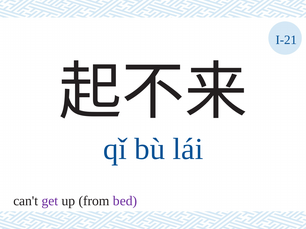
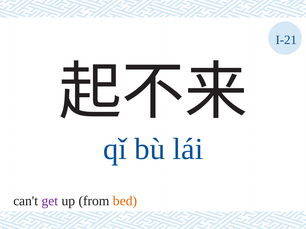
bed colour: purple -> orange (125, 201)
